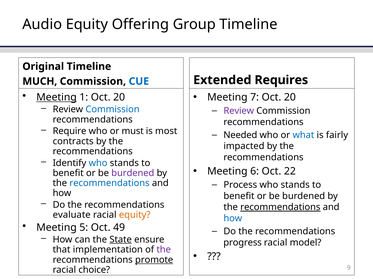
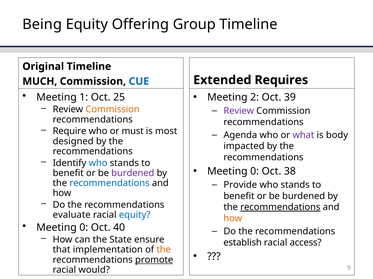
Audio: Audio -> Being (42, 24)
Meeting underline: present -> none (57, 98)
1 Oct 20: 20 -> 25 (119, 98)
7: 7 -> 2 (255, 98)
20: 20 -> 39 (290, 98)
Commission colour: blue -> orange (113, 110)
Needed: Needed -> Agenda (240, 135)
what colour: blue -> purple (303, 135)
fairly: fairly -> body (337, 135)
contracts: contracts -> designed (73, 142)
6: 6 -> 0 (255, 172)
22: 22 -> 38 (290, 172)
Process: Process -> Provide (240, 185)
equity colour: orange -> blue (135, 215)
how colour: blue -> orange (233, 219)
5: 5 -> 0 (84, 228)
49: 49 -> 40 (119, 228)
State underline: present -> none (121, 240)
progress: progress -> establish (243, 243)
model: model -> access (306, 243)
the colour: purple -> orange (164, 250)
choice: choice -> would (94, 270)
